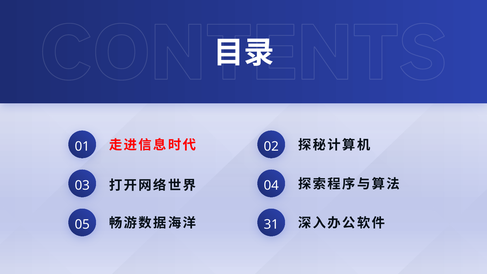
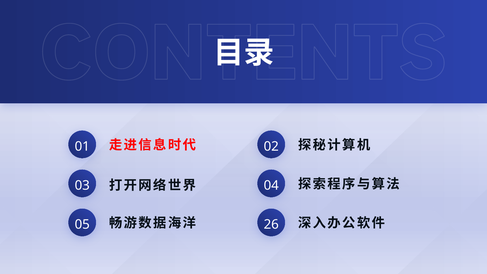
31: 31 -> 26 (271, 224)
